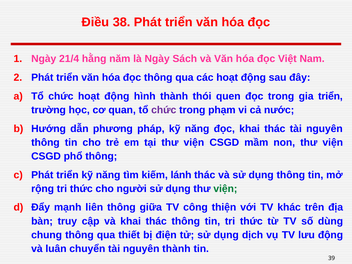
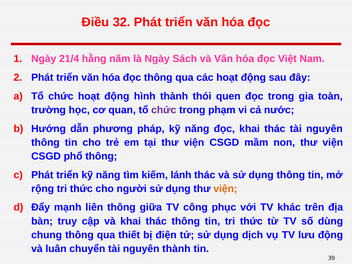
38: 38 -> 32 (122, 22)
gia triển: triển -> toàn (330, 96)
viện colour: green -> orange (225, 189)
thiện: thiện -> phục (224, 207)
